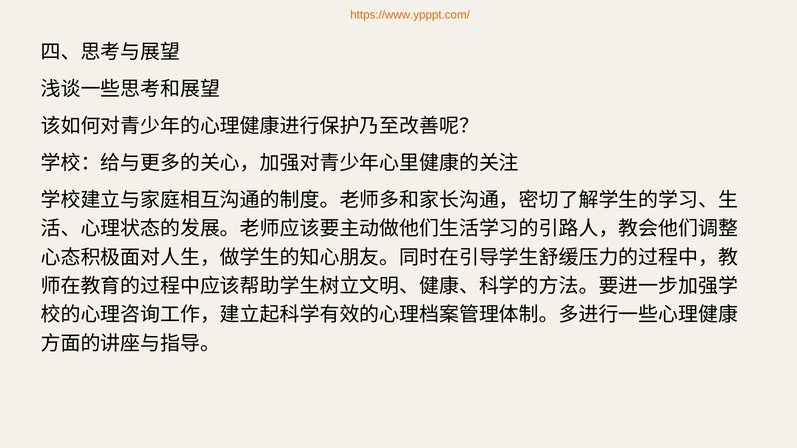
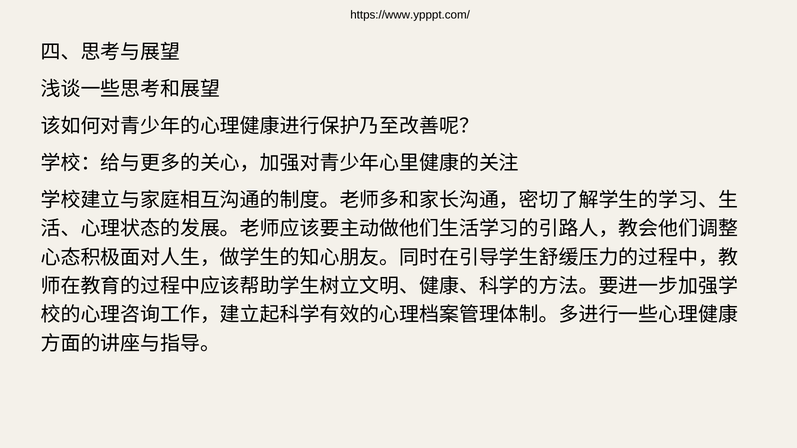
https://www.ypppt.com/ colour: orange -> black (410, 15)
